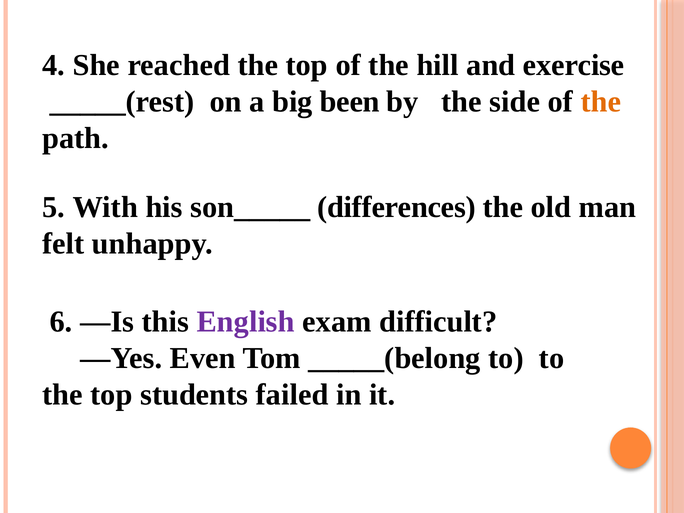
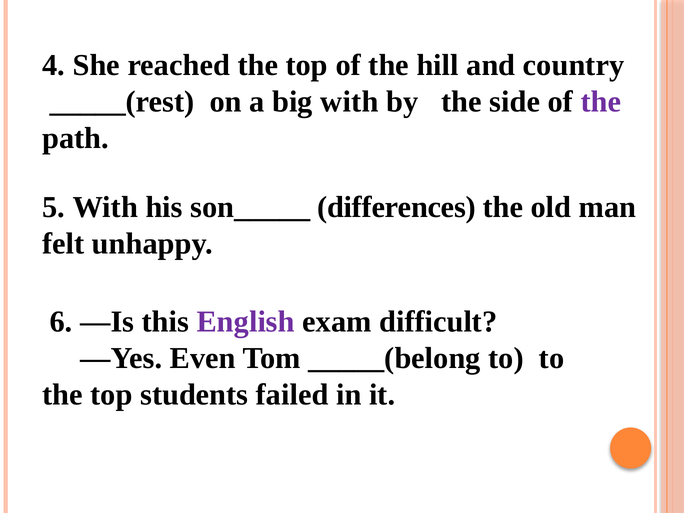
exercise: exercise -> country (574, 65)
big been: been -> with (349, 102)
the colour: orange -> purple (601, 102)
